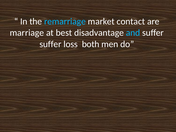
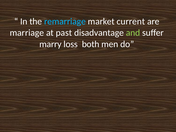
contact: contact -> current (131, 21)
best: best -> past (64, 33)
and colour: light blue -> light green (133, 33)
suffer: suffer -> marry (50, 44)
